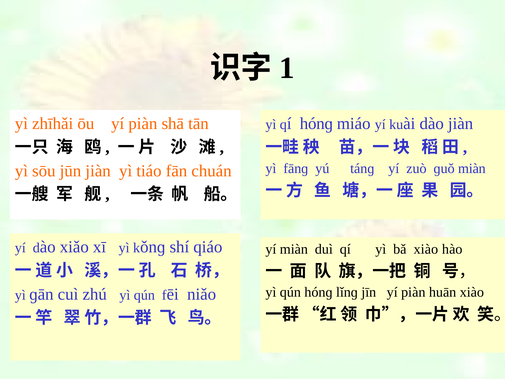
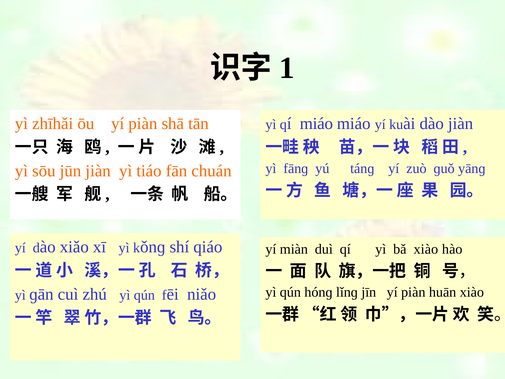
hónɡ: hónɡ -> miáo (316, 124)
ɡuǒ miàn: miàn -> yānɡ (472, 168)
